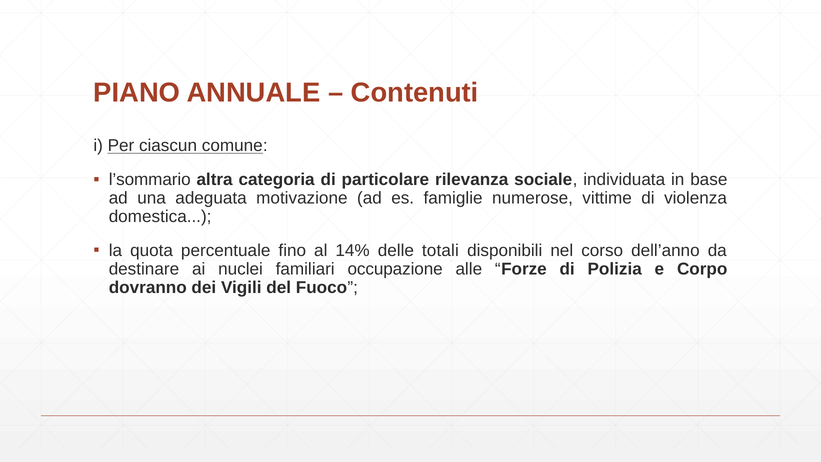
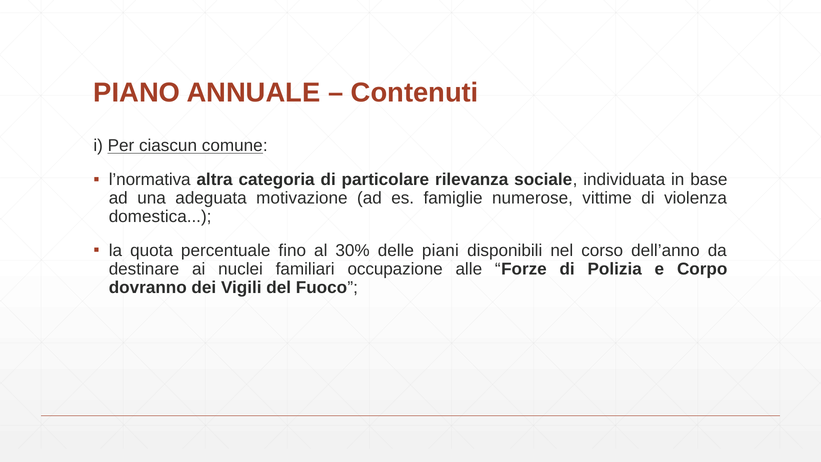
l’sommario: l’sommario -> l’normativa (150, 180)
14%: 14% -> 30% (353, 250)
totali: totali -> piani (440, 250)
